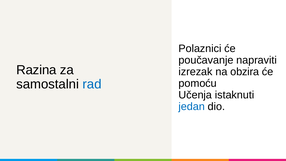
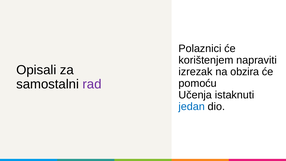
poučavanje: poučavanje -> korištenjem (206, 60)
Razina: Razina -> Opisali (36, 70)
rad colour: blue -> purple (92, 84)
